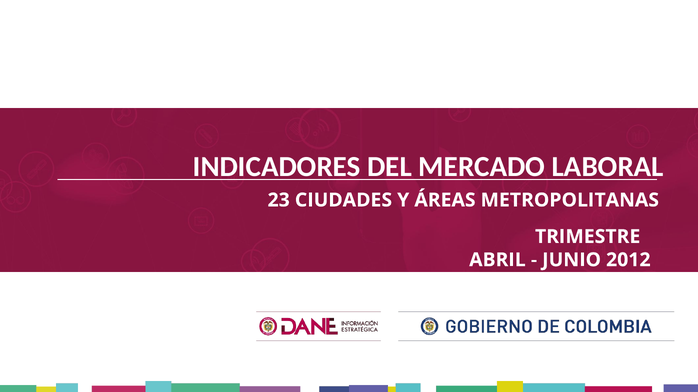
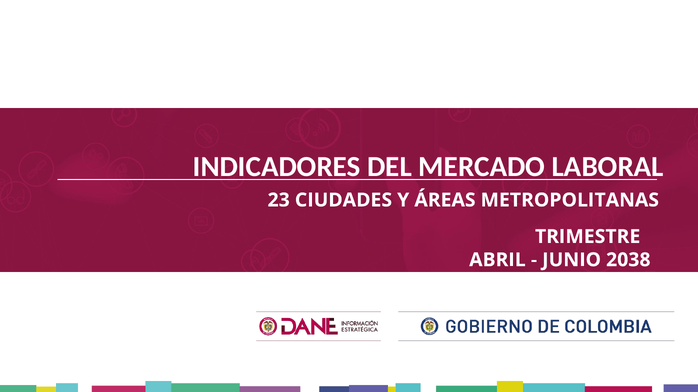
2012: 2012 -> 2038 (628, 260)
